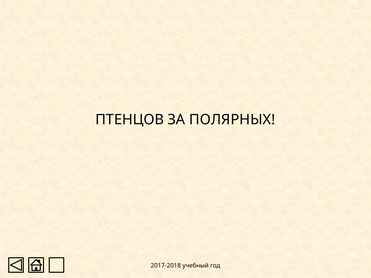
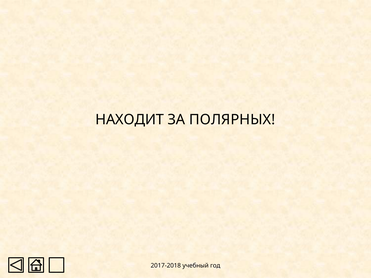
ПТЕНЦОВ: ПТЕНЦОВ -> НАХОДИТ (130, 120)
